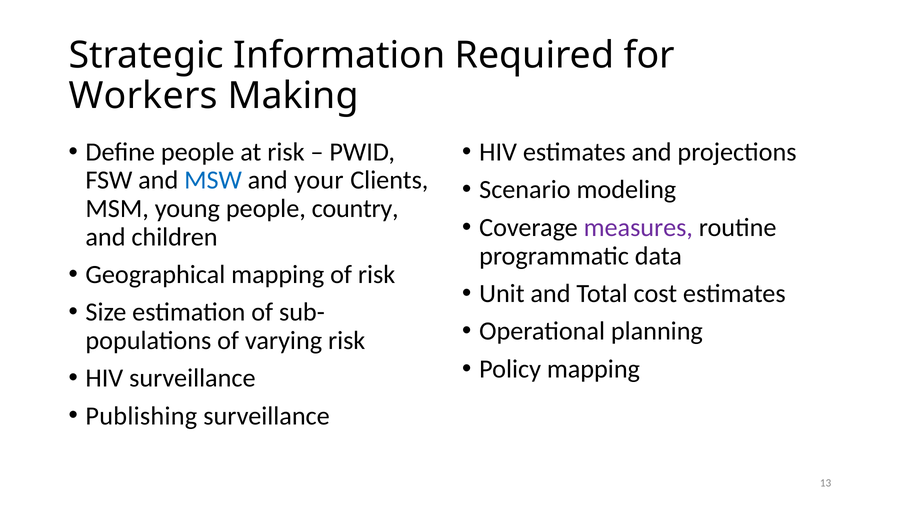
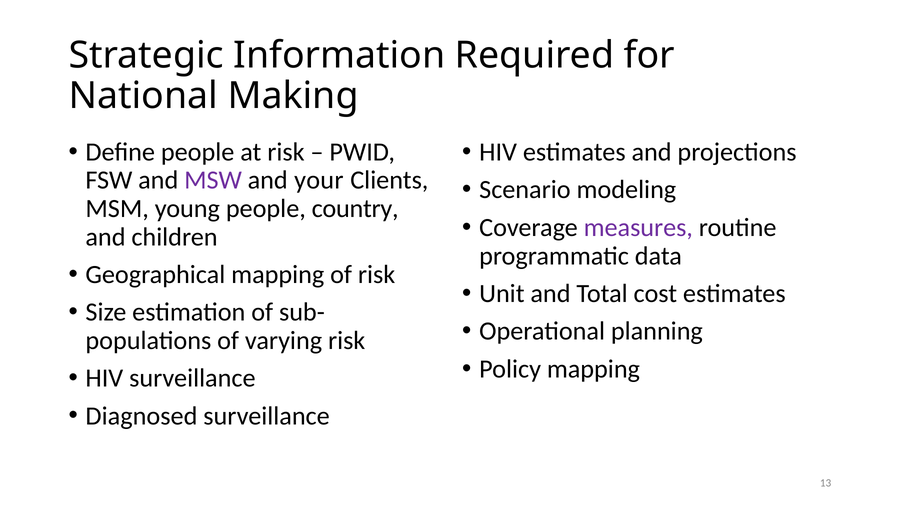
Workers: Workers -> National (143, 96)
MSW colour: blue -> purple (213, 180)
Publishing: Publishing -> Diagnosed (141, 416)
